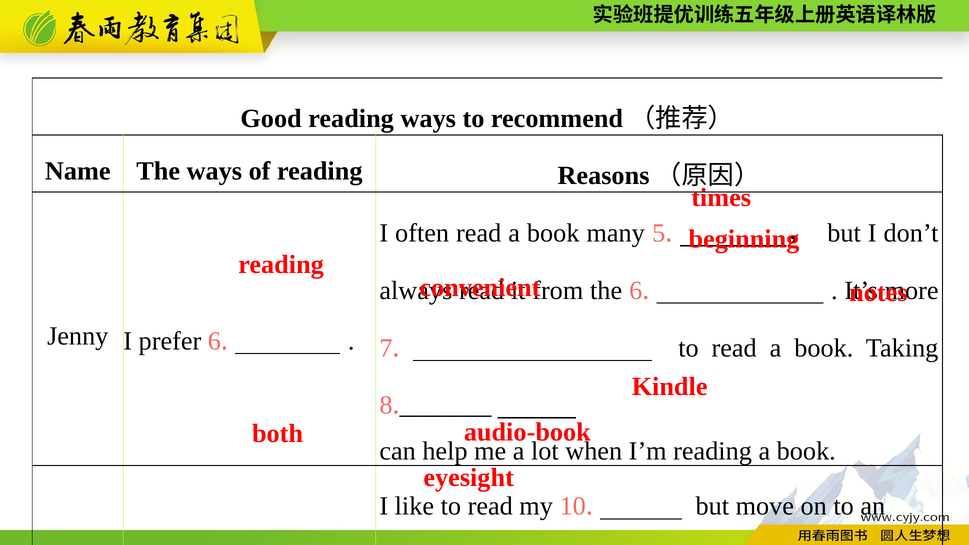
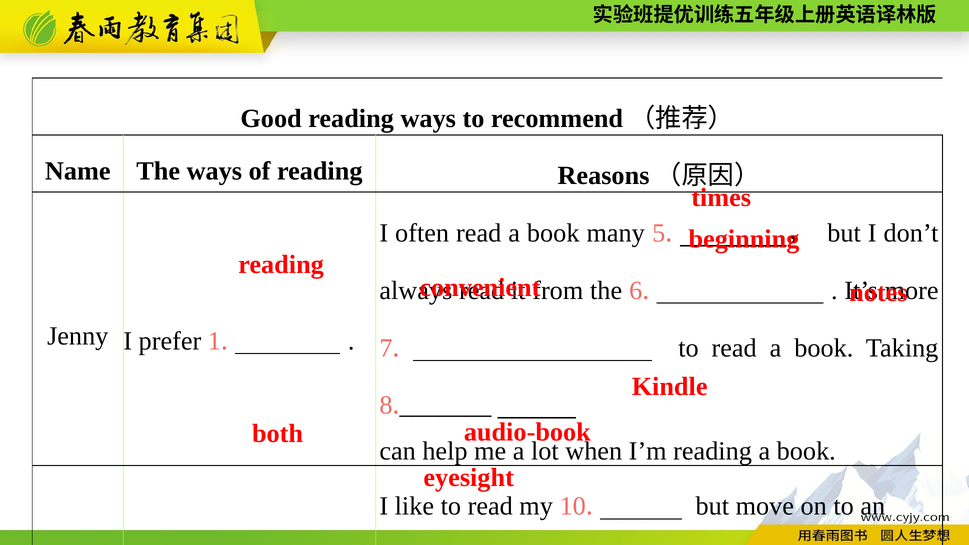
prefer 6: 6 -> 1 (214, 341)
